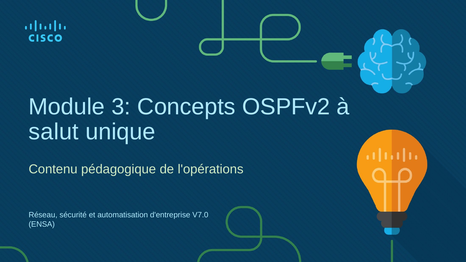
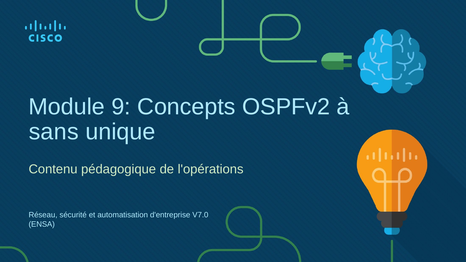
3: 3 -> 9 (121, 107)
salut: salut -> sans (54, 132)
